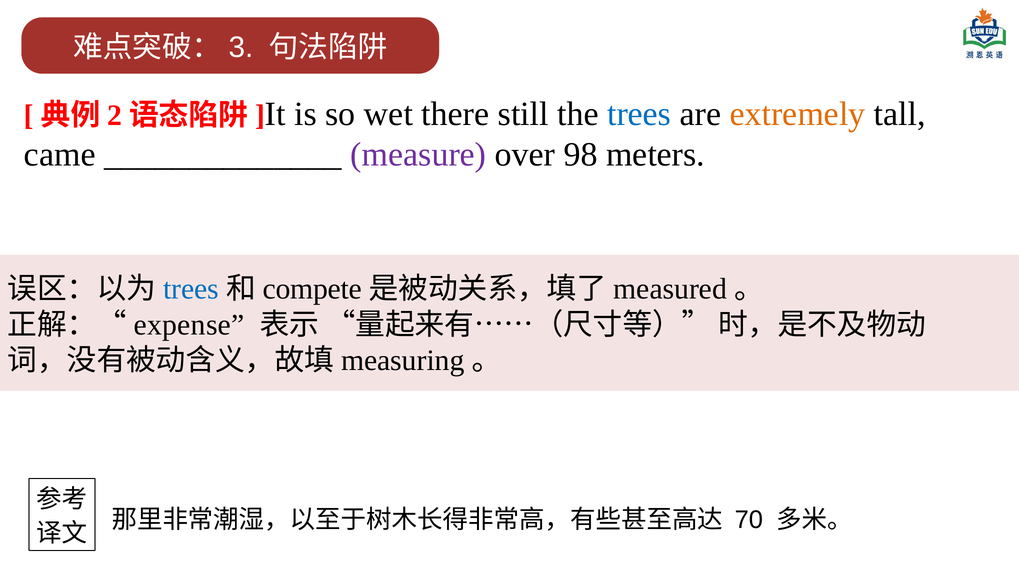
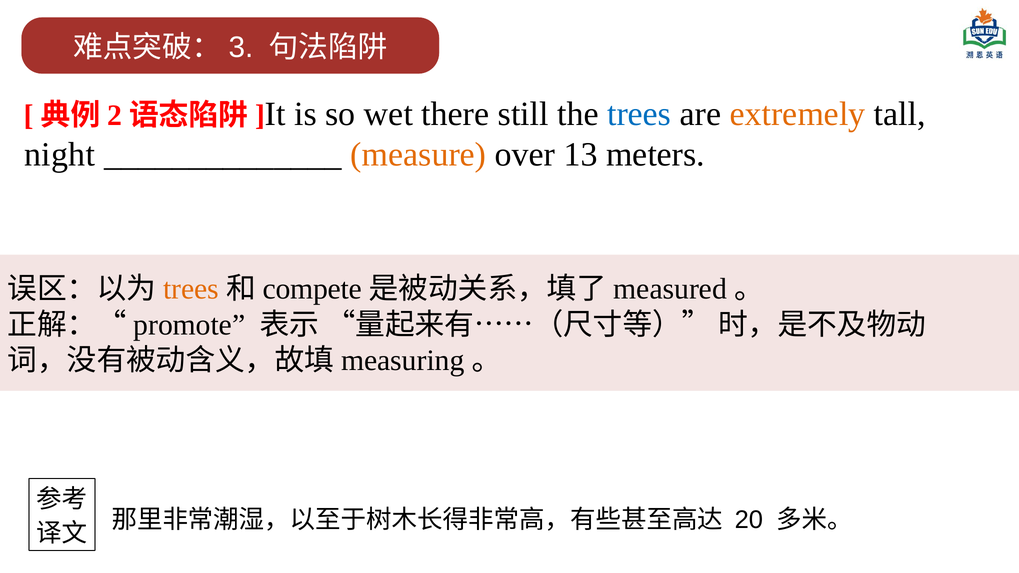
came: came -> night (60, 155)
measure colour: purple -> orange (418, 155)
98: 98 -> 13 (581, 155)
trees colour: blue -> orange (191, 289)
expense: expense -> promote (189, 325)
70: 70 -> 20 (749, 520)
